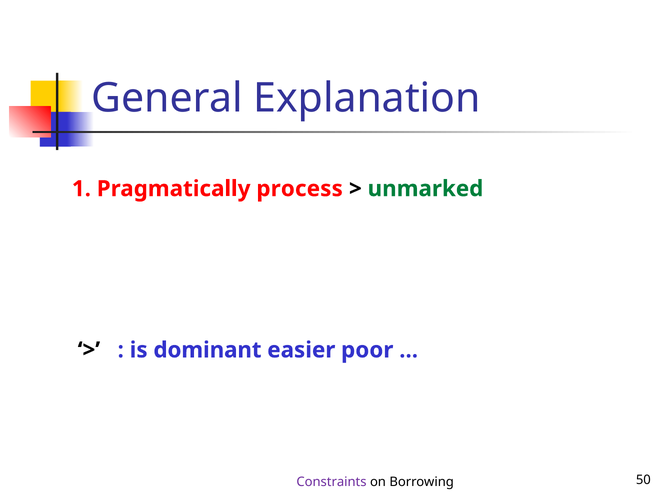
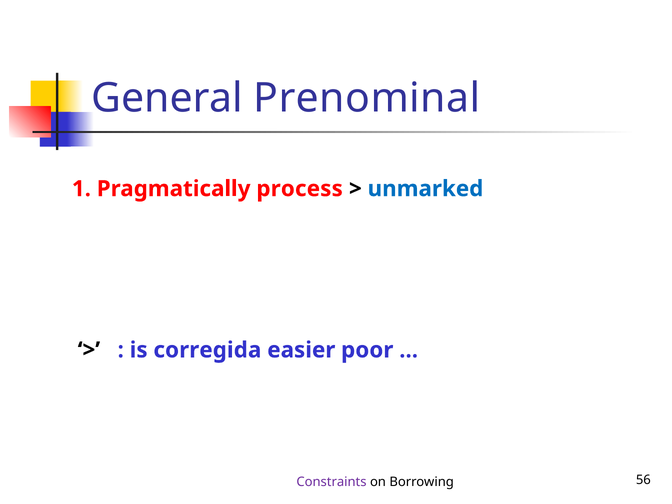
Explanation: Explanation -> Prenominal (367, 98)
unmarked colour: green -> blue (425, 189)
dominant: dominant -> corregida (207, 350)
50: 50 -> 56 (643, 480)
